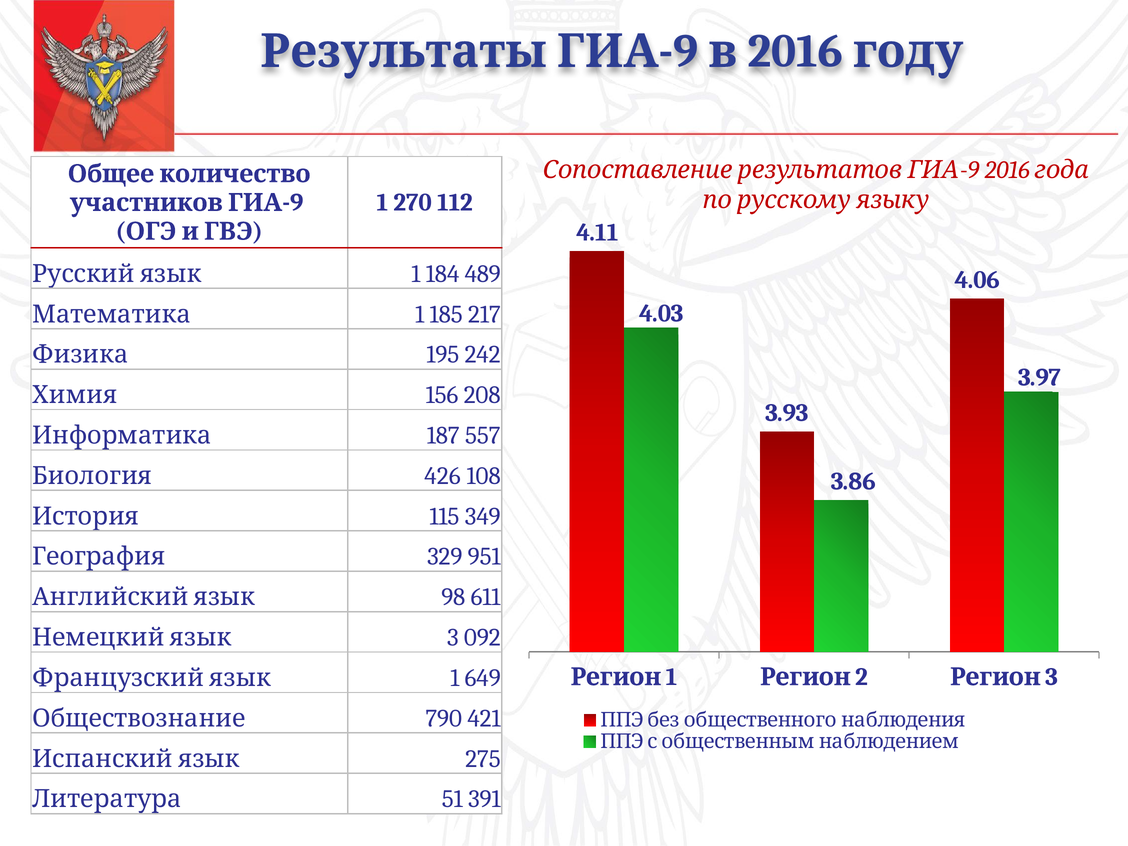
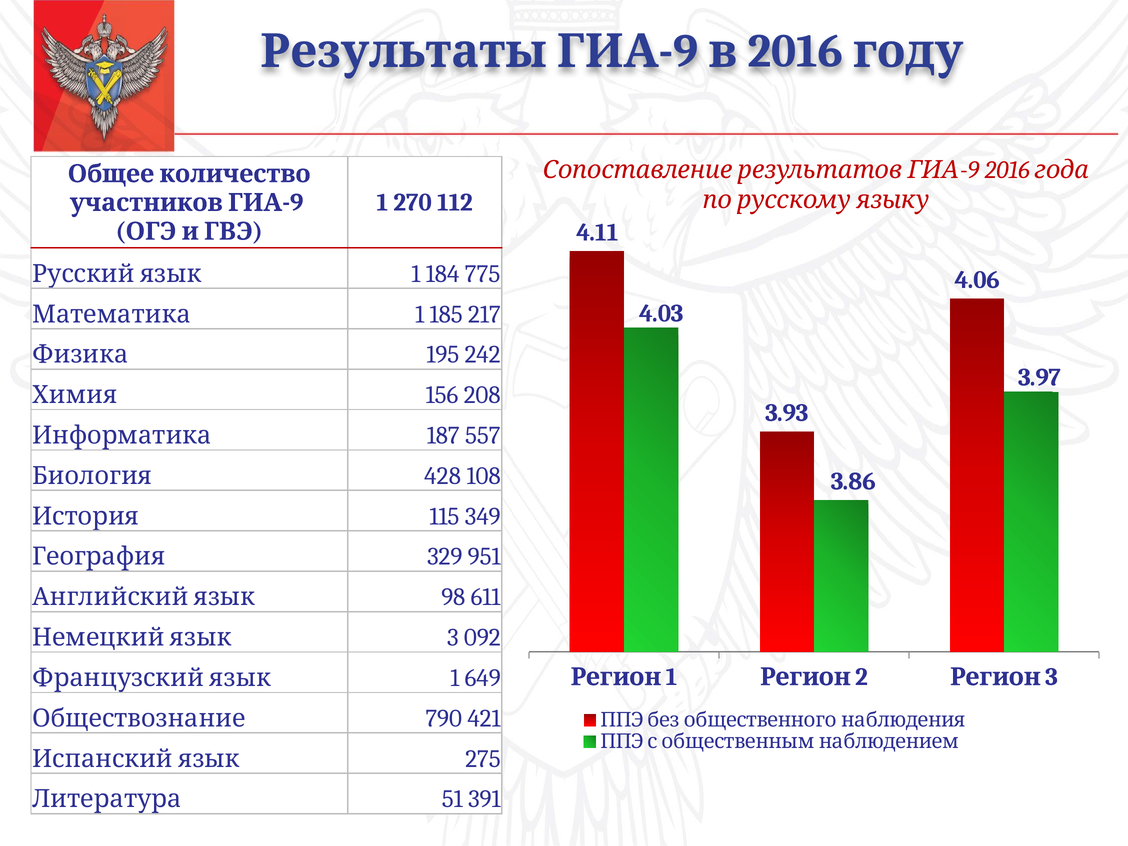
489: 489 -> 775 (483, 274)
426: 426 -> 428 (443, 476)
